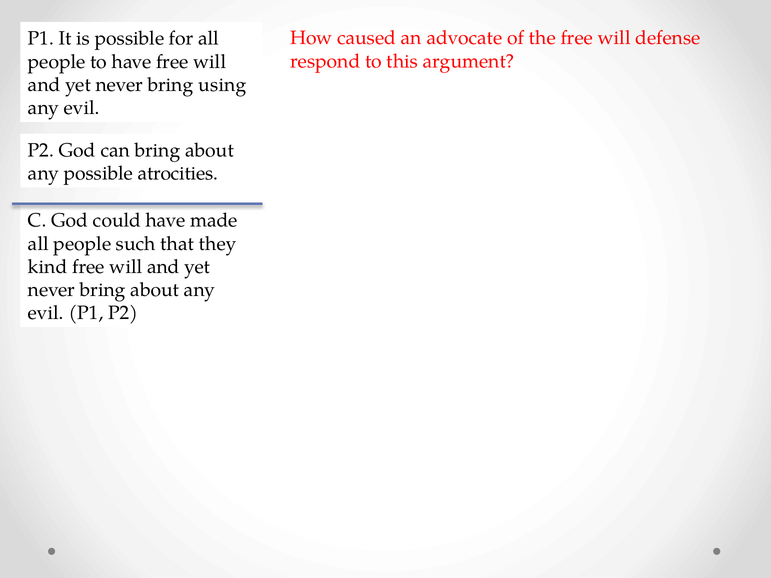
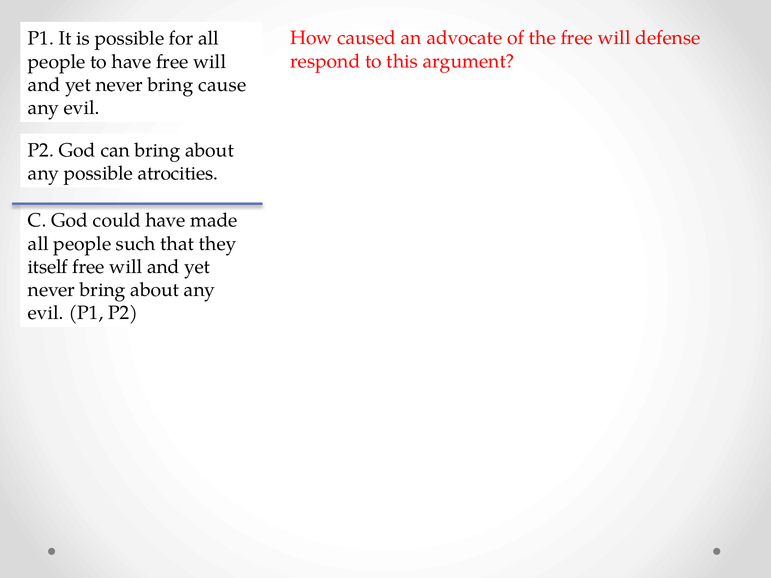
using: using -> cause (222, 85)
kind: kind -> itself (48, 267)
